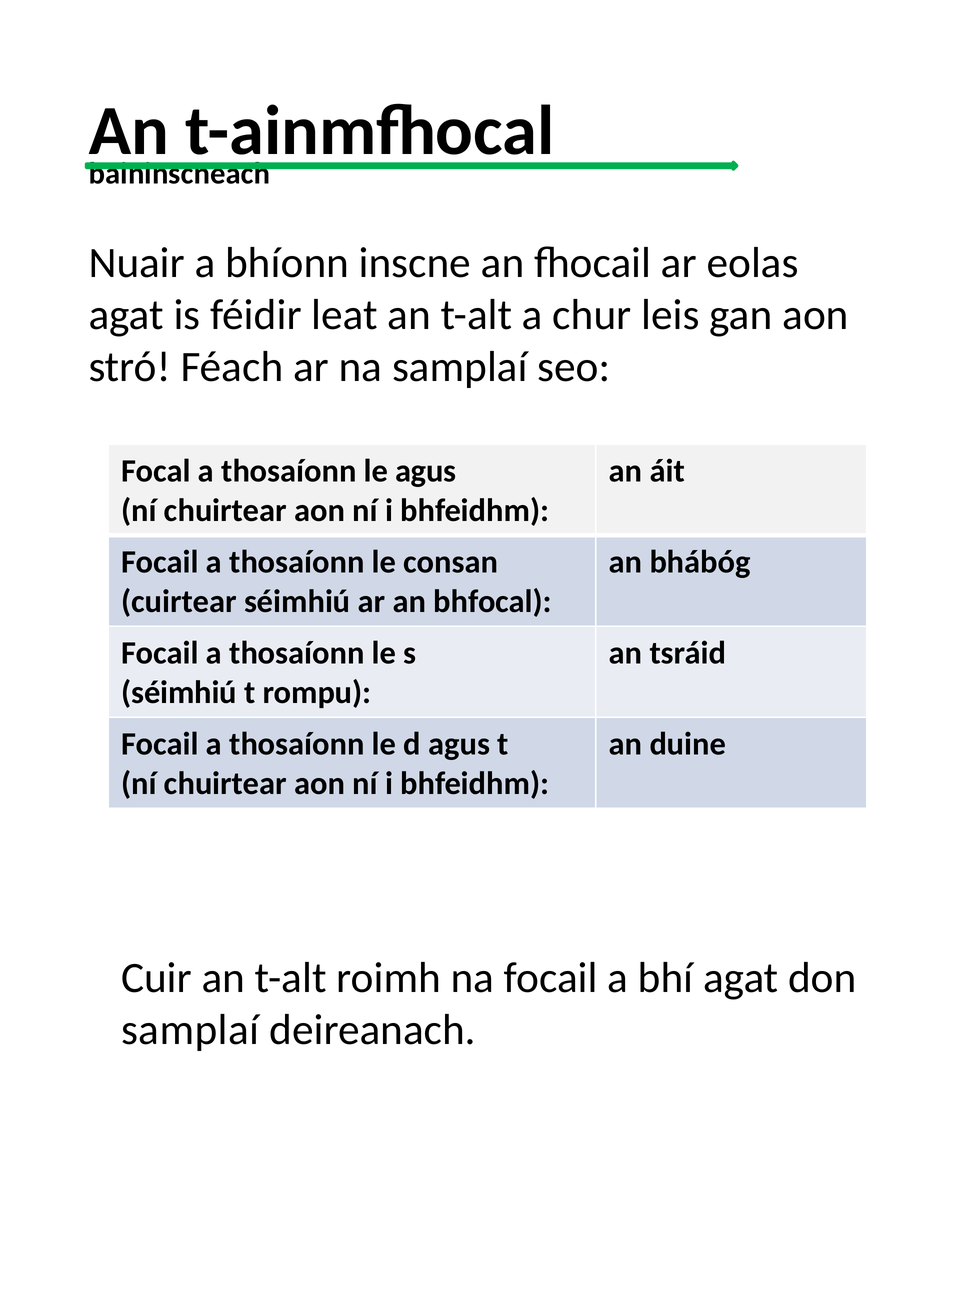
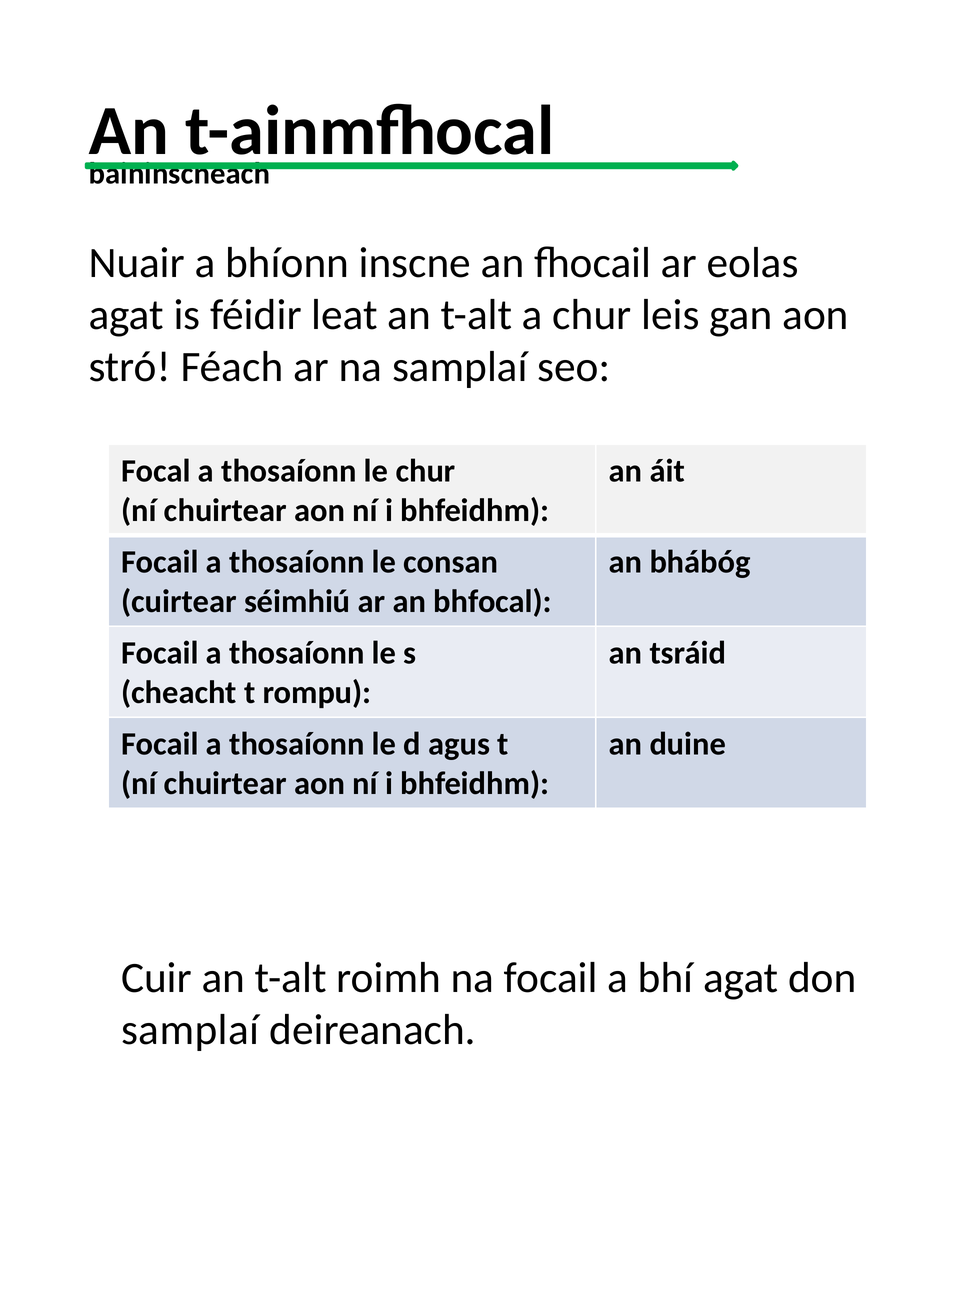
le agus: agus -> chur (426, 471)
séimhiú: séimhiú -> cheacht (179, 693)
